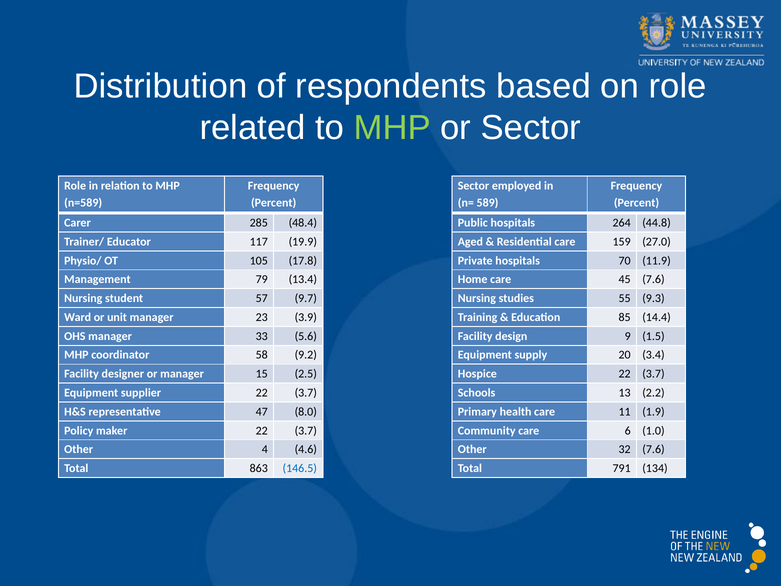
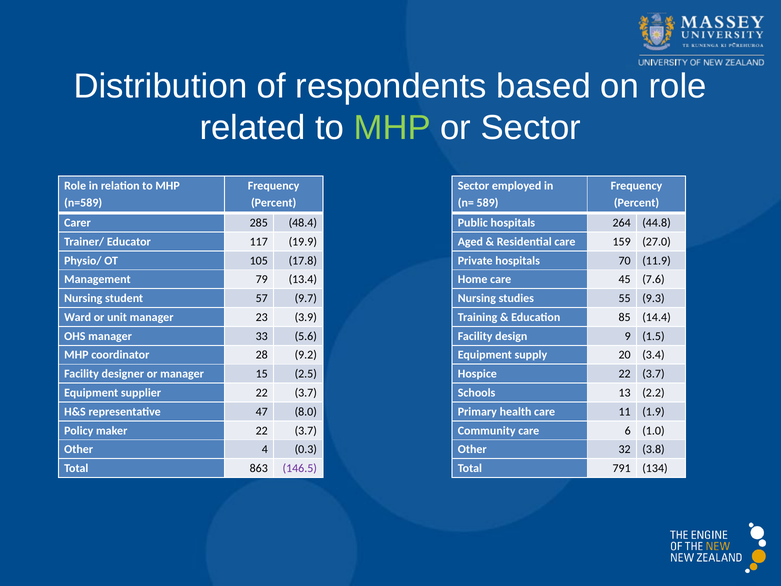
58: 58 -> 28 (262, 355)
32 7.6: 7.6 -> 3.8 (653, 449)
4.6: 4.6 -> 0.3 (306, 449)
146.5 colour: blue -> purple (300, 468)
